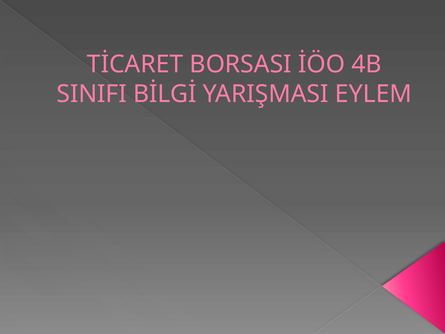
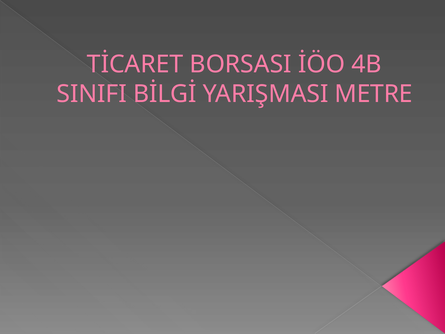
EYLEM: EYLEM -> METRE (374, 94)
